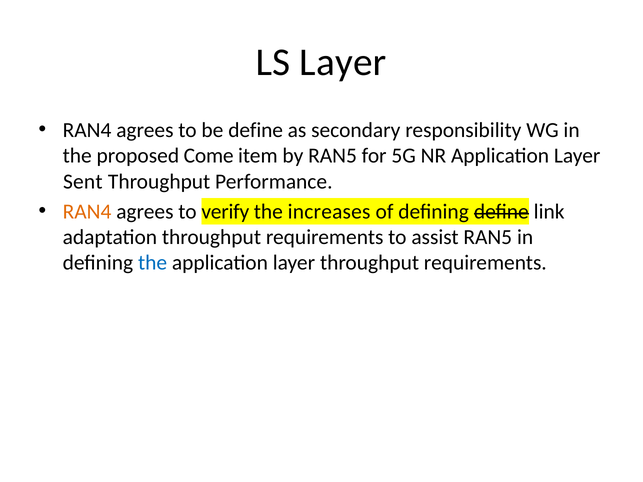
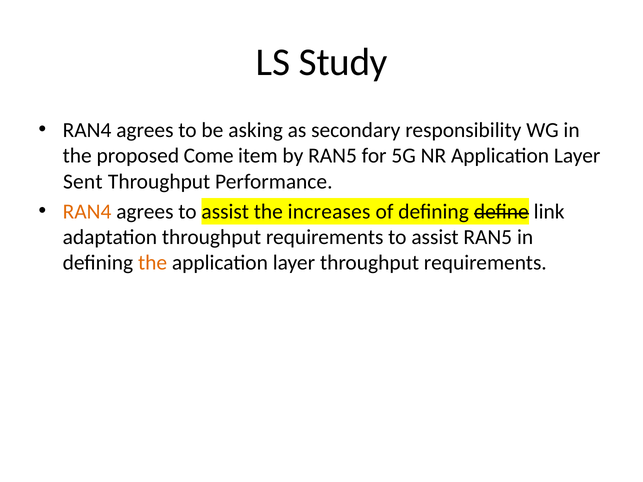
LS Layer: Layer -> Study (343, 62)
be define: define -> asking (256, 130)
agrees to verify: verify -> assist (225, 212)
the colour: blue -> orange (153, 263)
